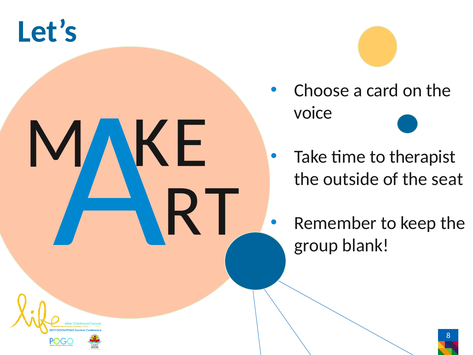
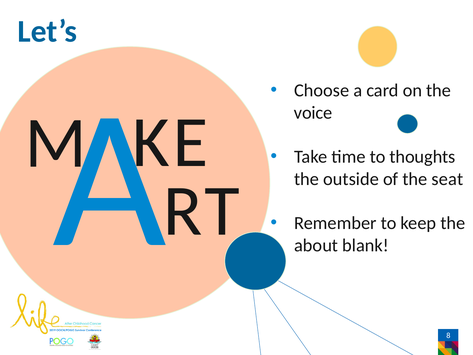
therapist: therapist -> thoughts (422, 157)
group: group -> about (316, 245)
